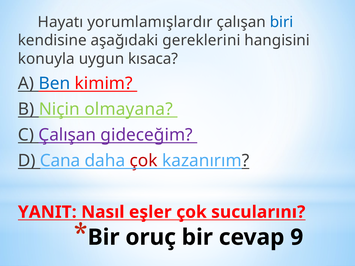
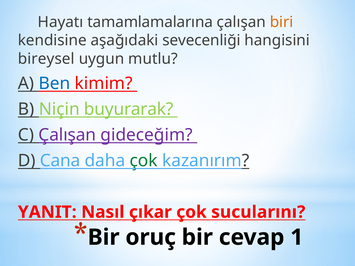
yorumlamışlardır: yorumlamışlardır -> tamamlamalarına (150, 22)
biri colour: blue -> orange (282, 22)
gereklerini: gereklerini -> sevecenliği (202, 40)
konuyla: konuyla -> bireysel (46, 59)
kısaca: kısaca -> mutlu (153, 59)
olmayana: olmayana -> buyurarak (129, 109)
çok colour: red -> green (144, 161)
eşler: eşler -> çıkar (150, 212)
9: 9 -> 1 (297, 237)
